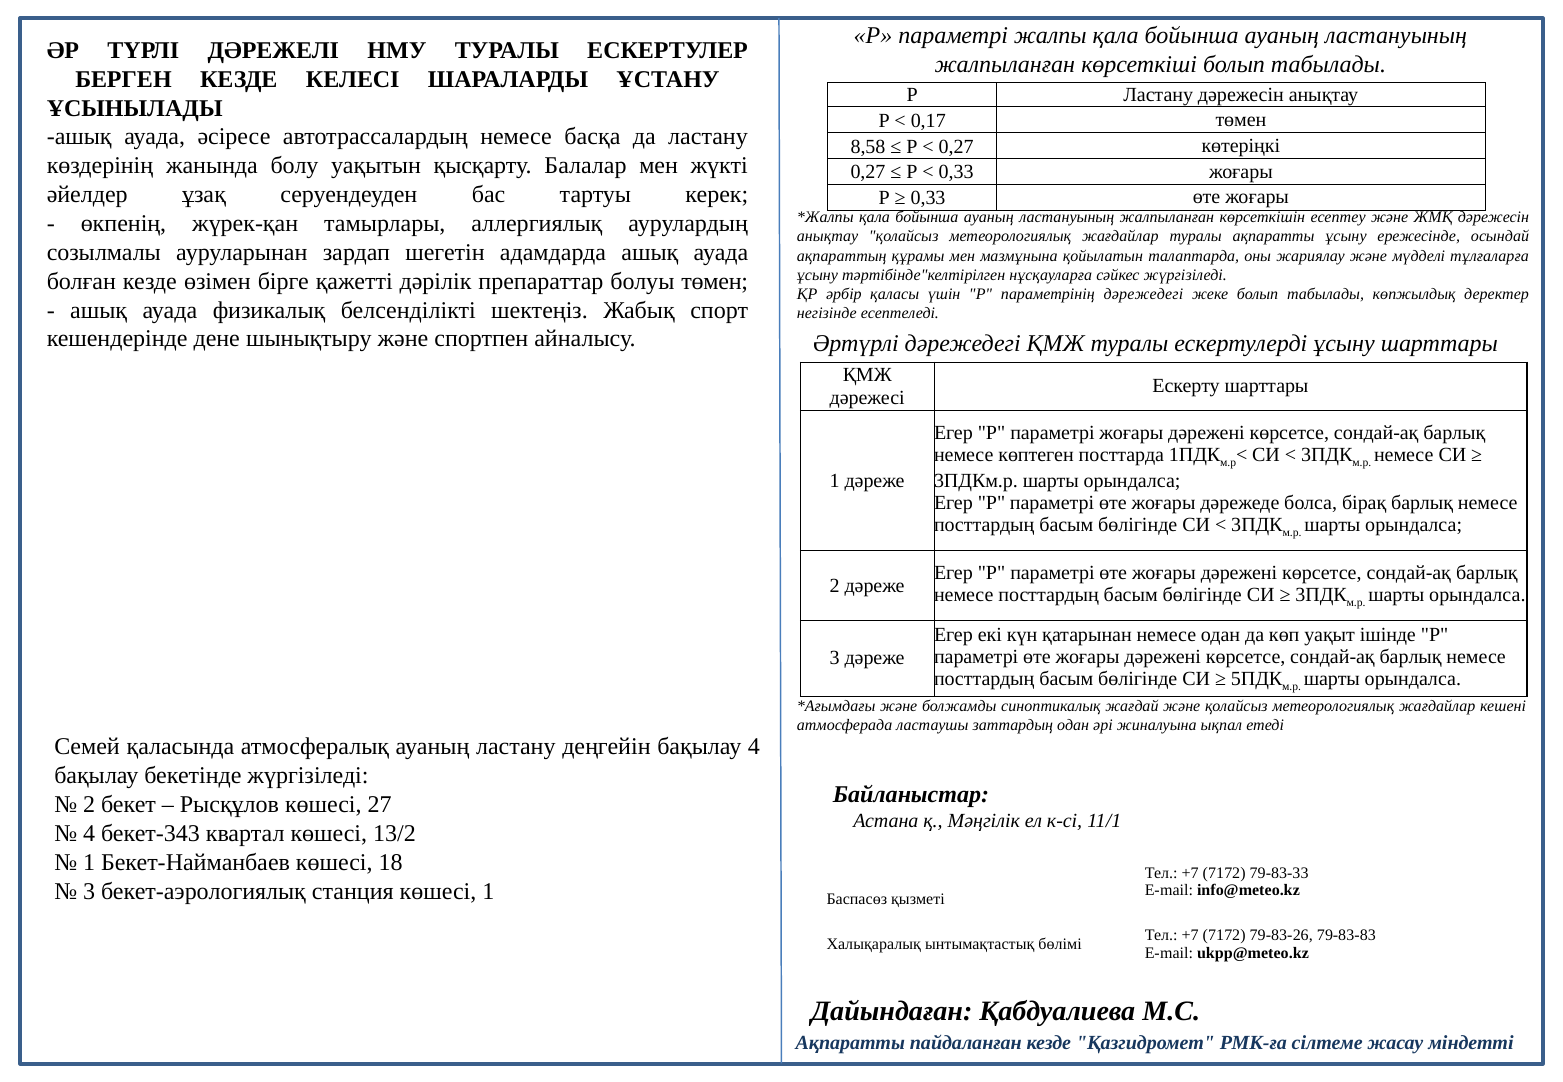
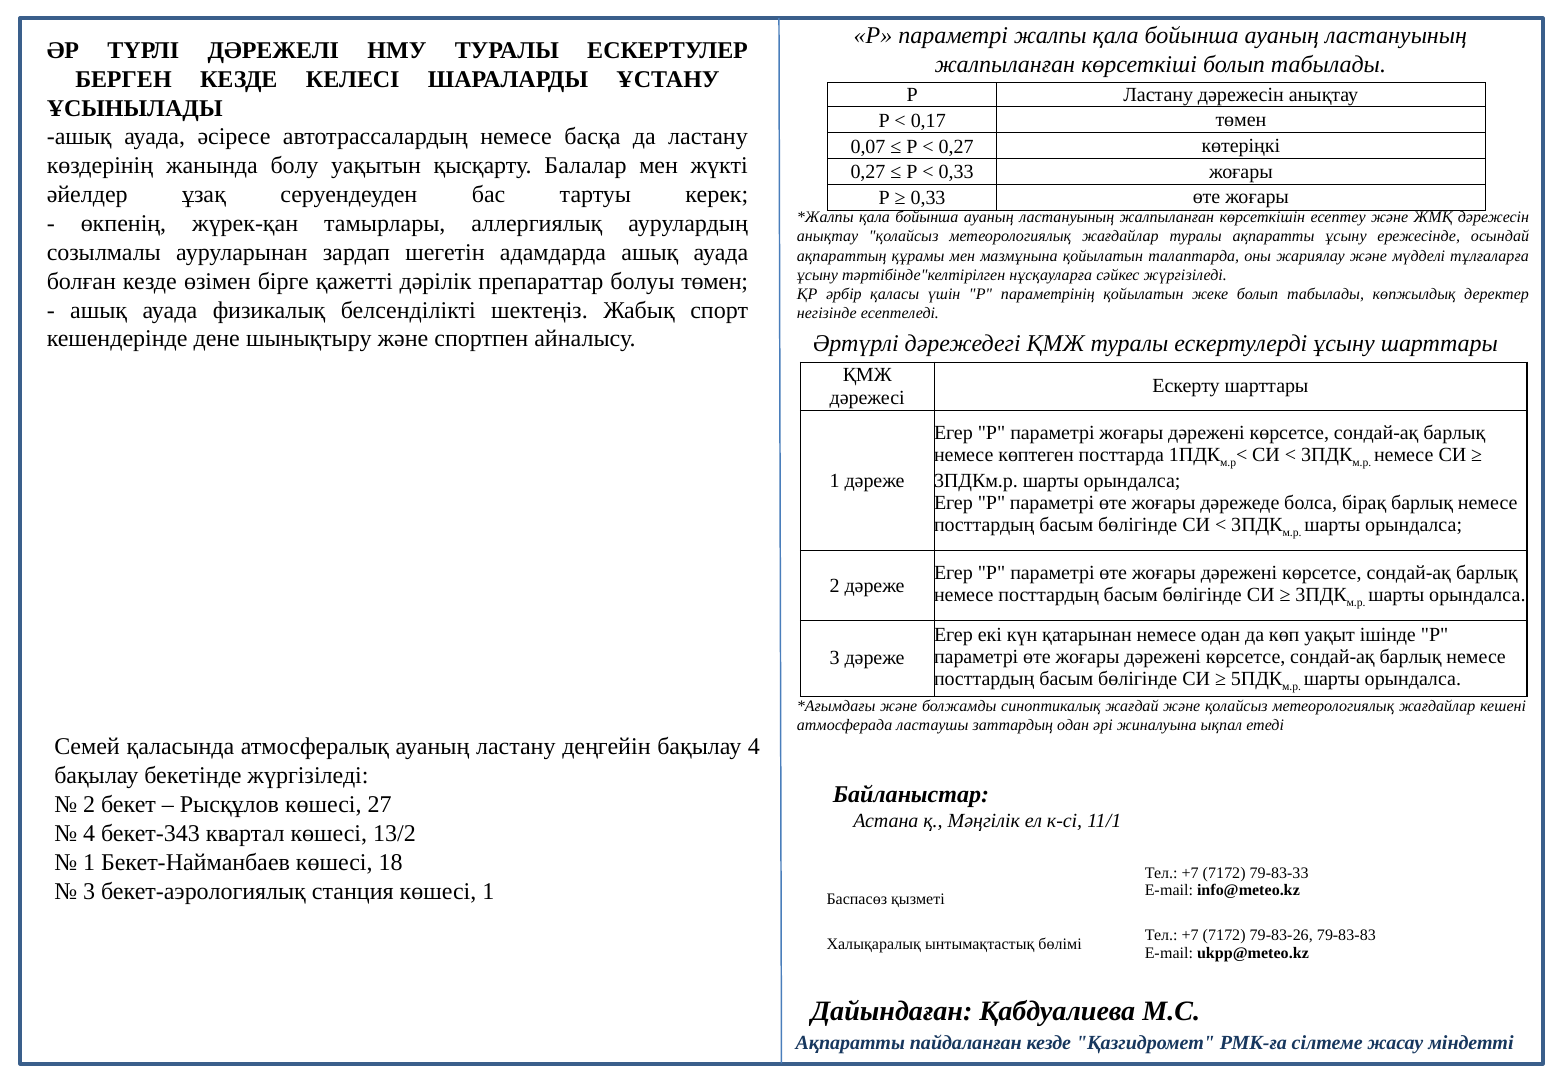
8,58: 8,58 -> 0,07 (868, 146)
параметрінің дәрежедегі: дәрежедегі -> қойылатын (1143, 294)
